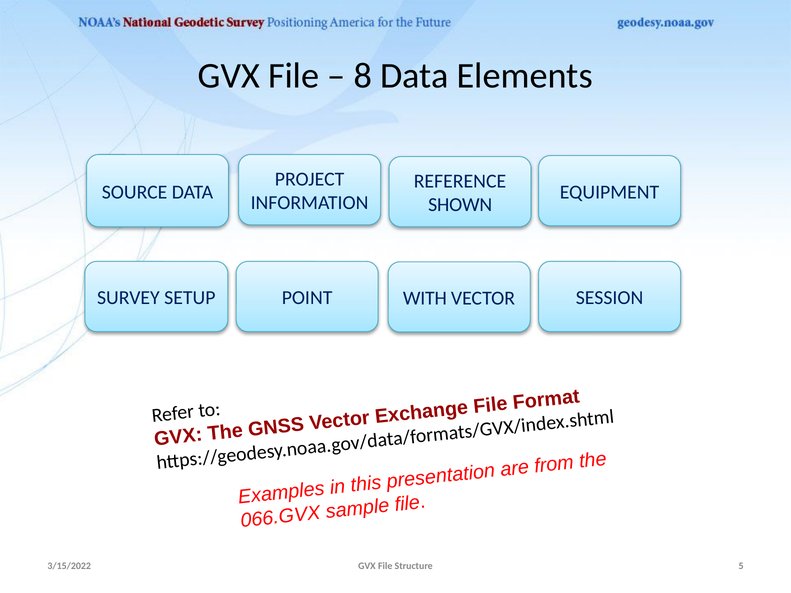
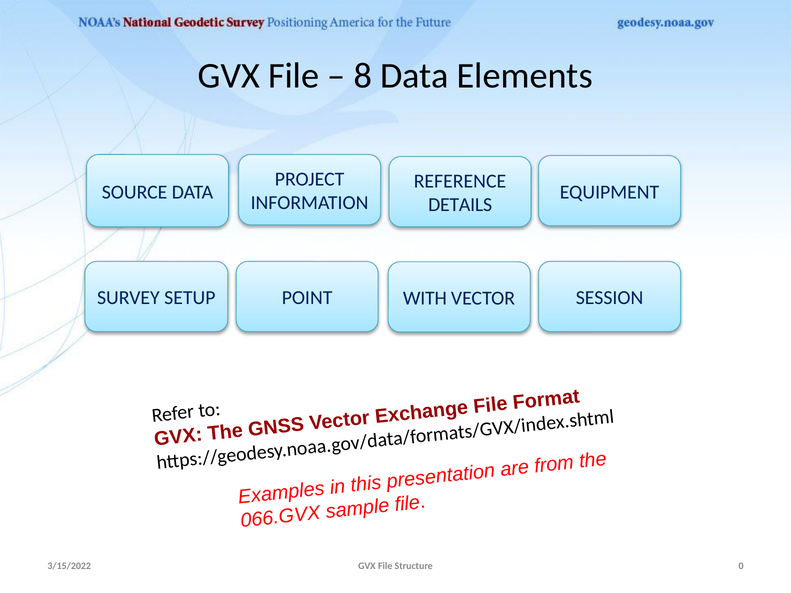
SHOWN: SHOWN -> DETAILS (460, 205)
5: 5 -> 0 (741, 566)
